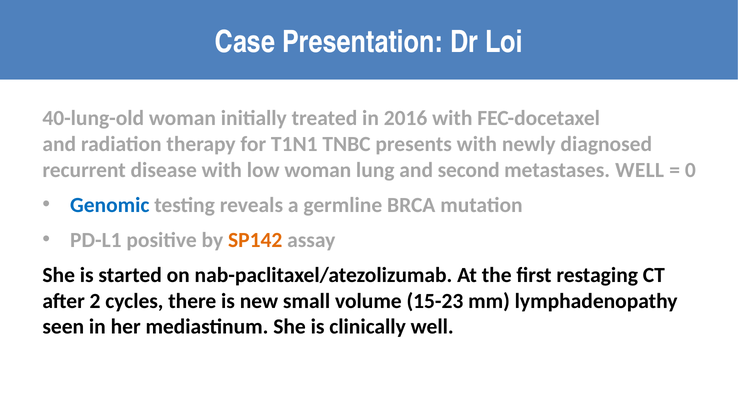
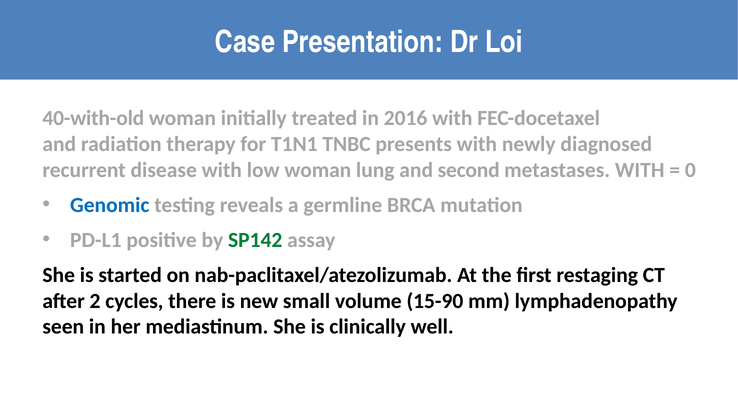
40-lung-old: 40-lung-old -> 40-with-old (93, 118)
metastases WELL: WELL -> WITH (640, 170)
SP142 colour: orange -> green (255, 240)
15-23: 15-23 -> 15-90 (435, 301)
